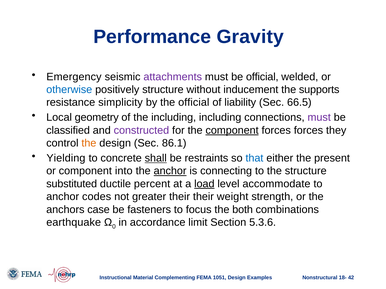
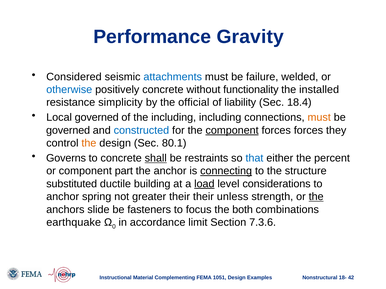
Emergency: Emergency -> Considered (74, 77)
attachments colour: purple -> blue (173, 77)
be official: official -> failure (262, 77)
positively structure: structure -> concrete (163, 90)
inducement: inducement -> functionality (251, 90)
supports: supports -> installed (319, 90)
66.5: 66.5 -> 18.4 (299, 103)
Local geometry: geometry -> governed (97, 118)
must colour: purple -> orange (319, 118)
classified: classified -> governed (68, 130)
constructed colour: purple -> blue (141, 130)
86.1: 86.1 -> 80.1 (174, 143)
Yielding: Yielding -> Governs (66, 158)
present: present -> percent (332, 158)
into: into -> part (124, 171)
anchor underline: present -> none (170, 171)
connecting underline: none -> present (226, 171)
percent: percent -> building (152, 184)
accommodate: accommodate -> considerations (277, 184)
codes: codes -> spring (97, 197)
weight: weight -> unless (233, 197)
the underline: none -> present (316, 197)
case: case -> slide (98, 210)
5.3.6: 5.3.6 -> 7.3.6 (263, 223)
